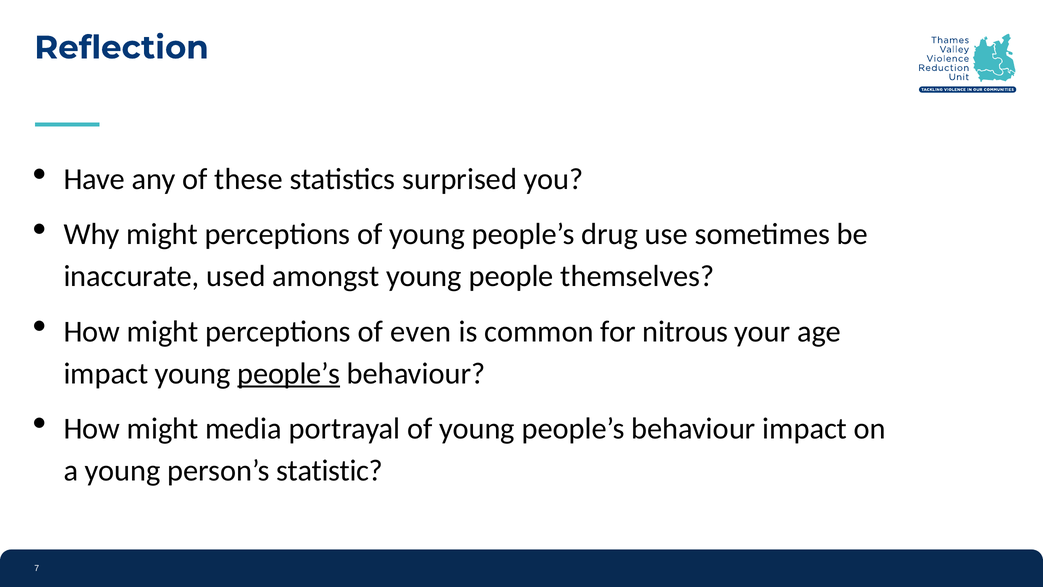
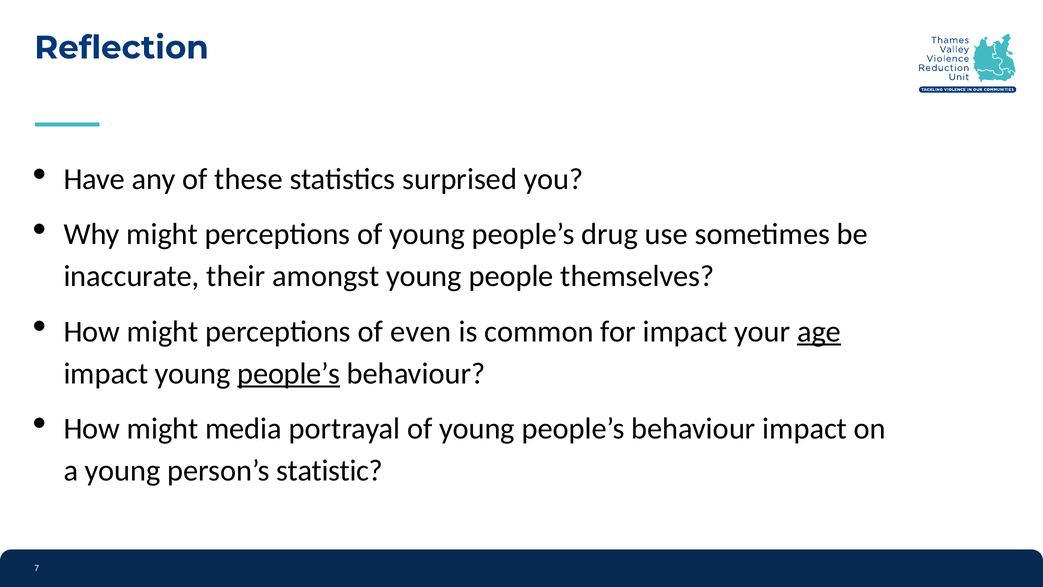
used: used -> their (236, 276)
for nitrous: nitrous -> impact (685, 331)
age underline: none -> present (819, 331)
